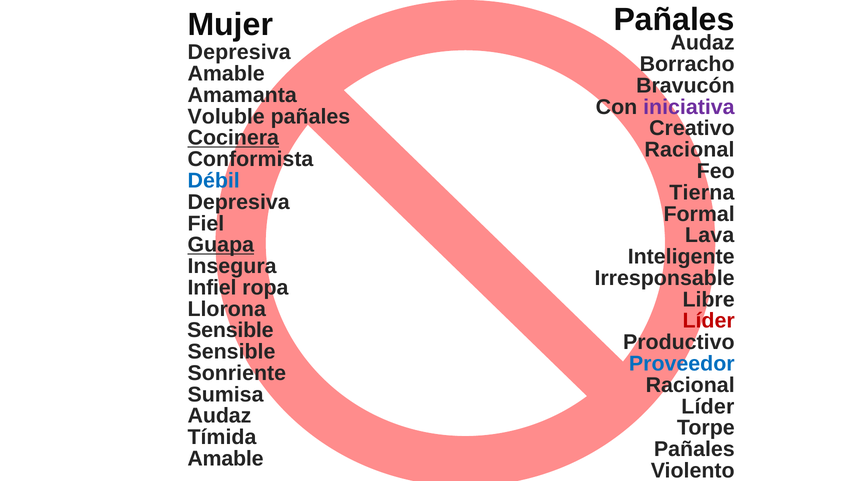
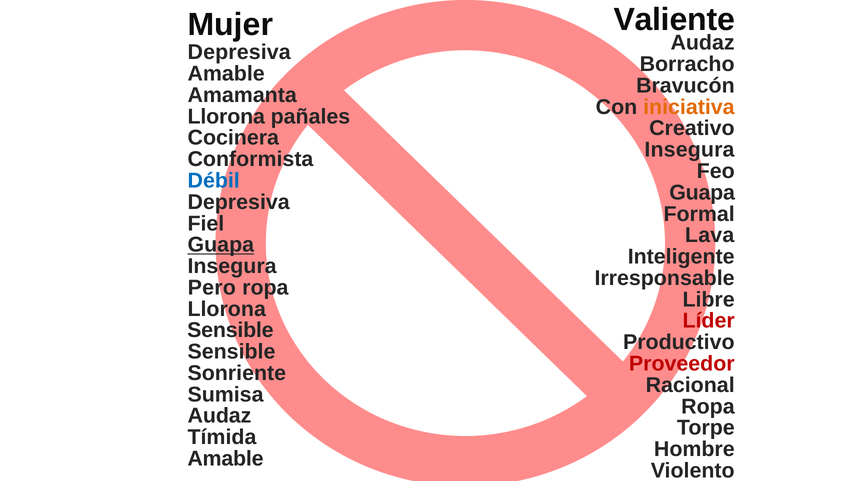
Mujer Pañales: Pañales -> Valiente (674, 20)
iniciativa colour: purple -> orange (689, 107)
Voluble: Voluble -> Llorona (226, 117)
Cocinera underline: present -> none (233, 138)
Racional: Racional -> Insegura (689, 150)
Tierna: Tierna -> Guapa (702, 193)
Infiel: Infiel -> Pero (212, 288)
Proveedor colour: blue -> red (682, 364)
Líder: Líder -> Ropa (708, 407)
Pañales: Pañales -> Hombre (694, 449)
